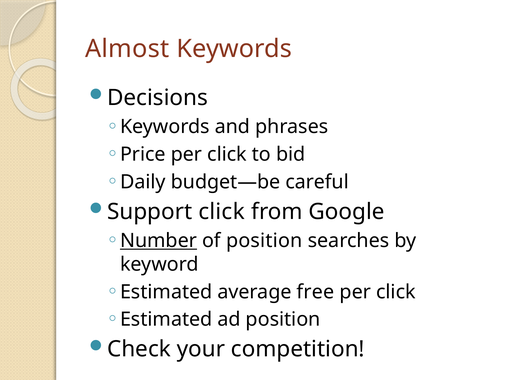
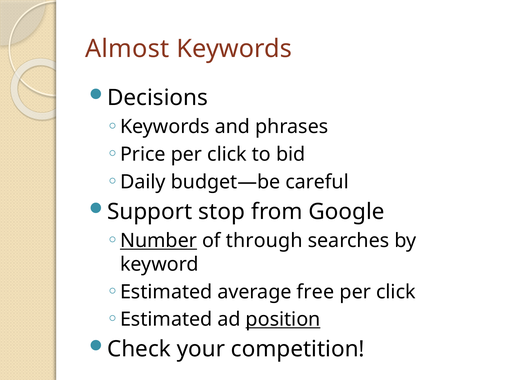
Support click: click -> stop (222, 212)
of position: position -> through (264, 241)
position underline: none -> present (283, 320)
